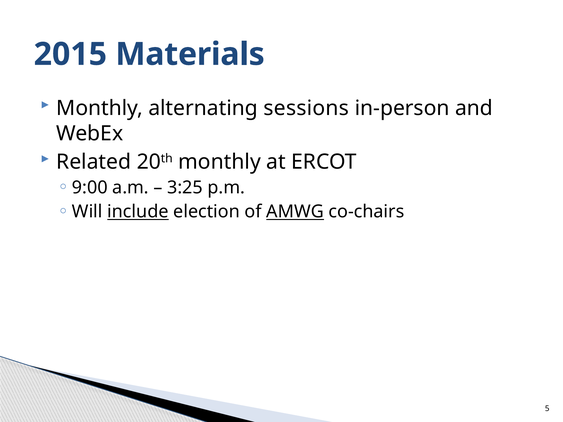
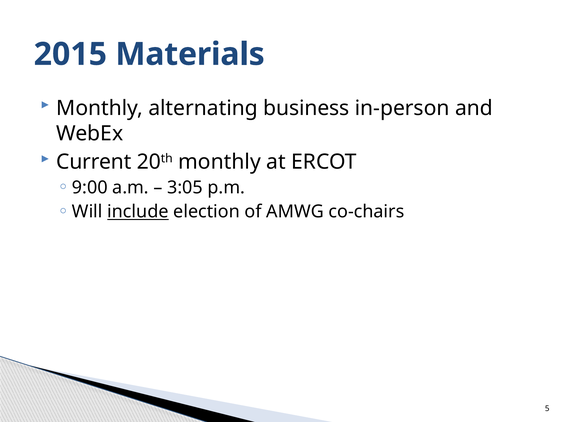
sessions: sessions -> business (306, 108)
Related: Related -> Current (94, 162)
3:25: 3:25 -> 3:05 (185, 188)
AMWG underline: present -> none (295, 212)
